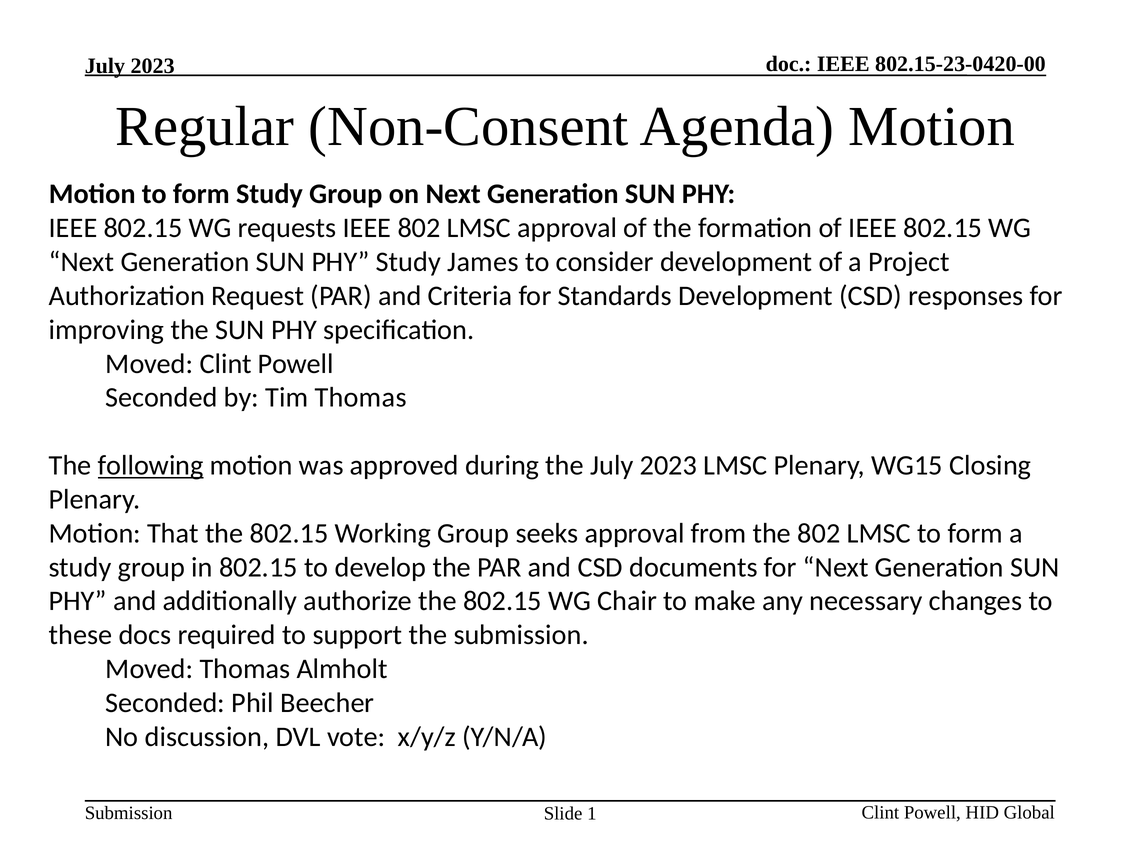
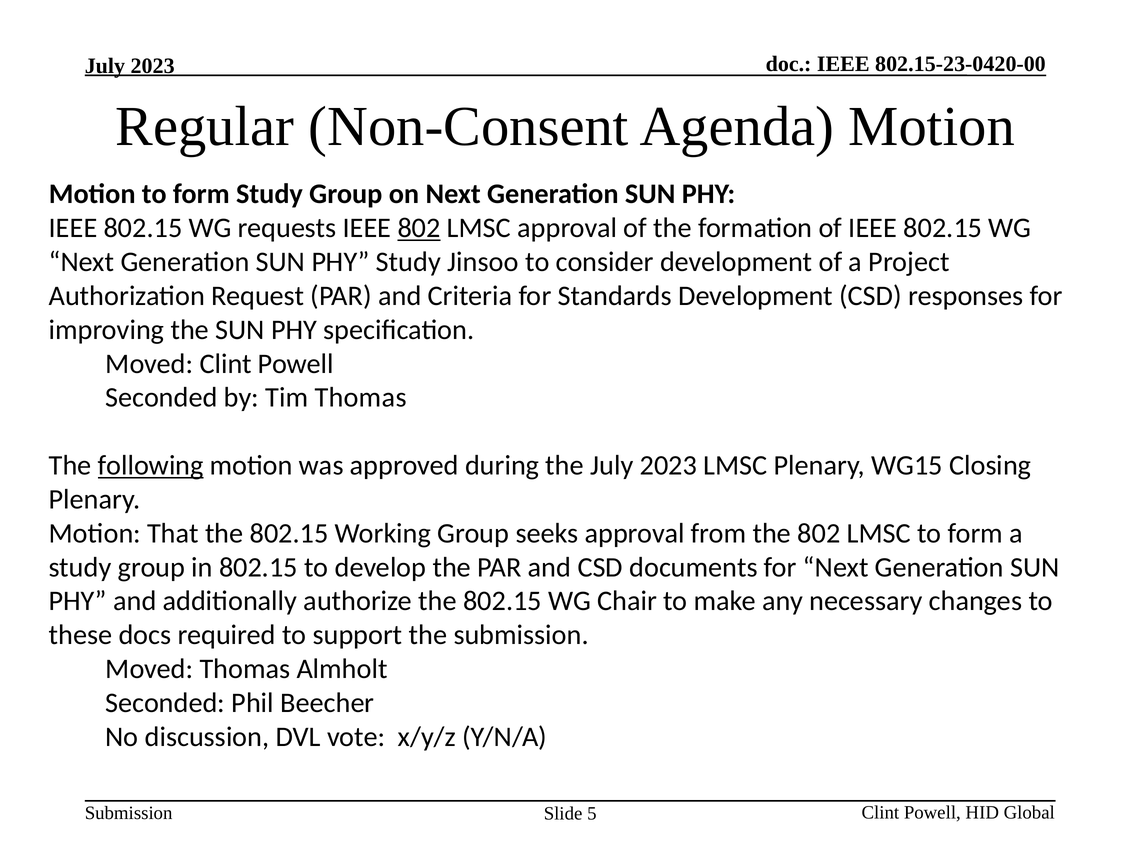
802 underline: none -> present (419, 228)
James: James -> Jinsoo (483, 262)
1: 1 -> 5 (592, 814)
